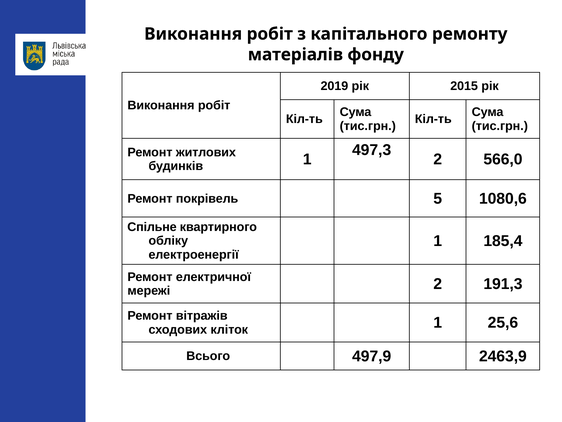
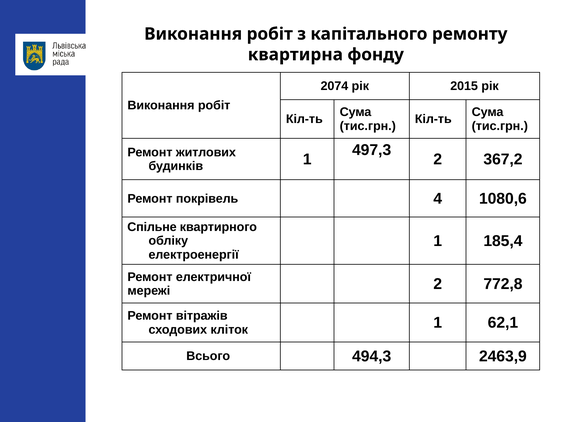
матеріалів: матеріалів -> квартирна (295, 55)
2019: 2019 -> 2074 (334, 86)
566,0: 566,0 -> 367,2 (503, 159)
5: 5 -> 4 (438, 198)
191,3: 191,3 -> 772,8 (503, 284)
25,6: 25,6 -> 62,1 (503, 322)
497,9: 497,9 -> 494,3 (372, 356)
